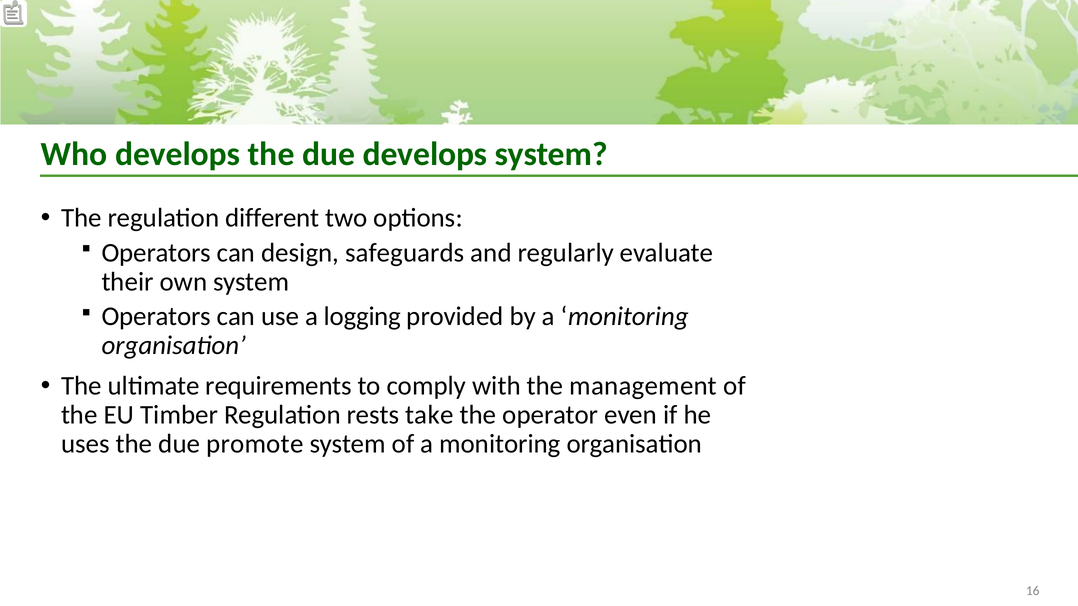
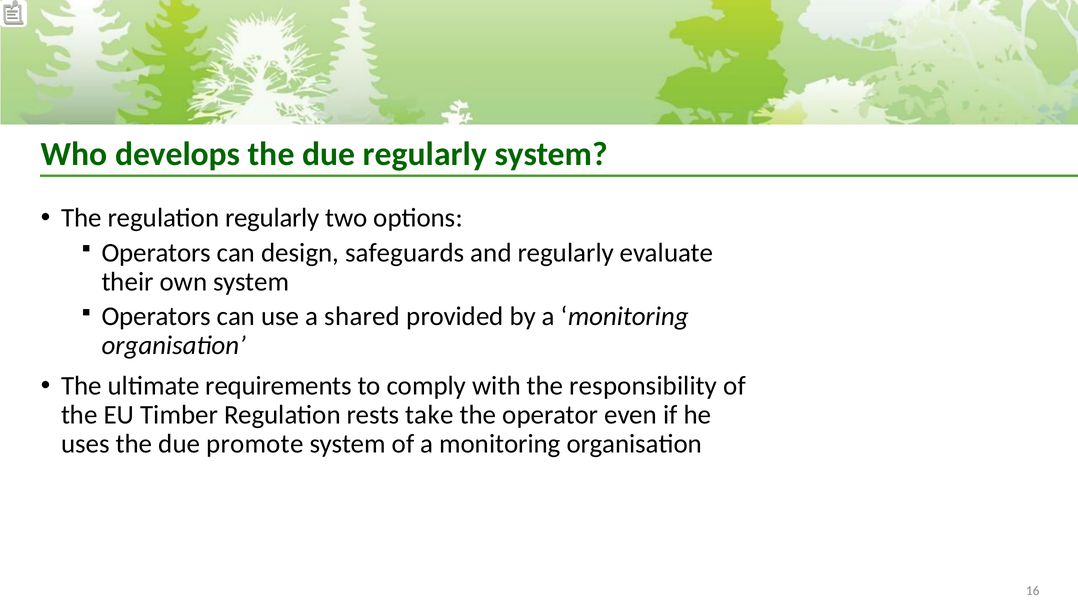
due develops: develops -> regularly (425, 154)
regulation different: different -> regularly (272, 218)
logging: logging -> shared (362, 317)
management: management -> responsibility (643, 386)
